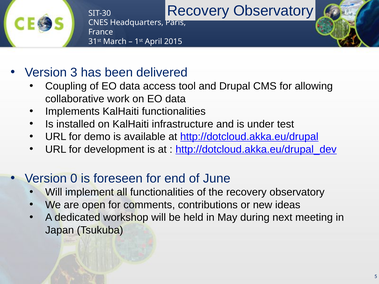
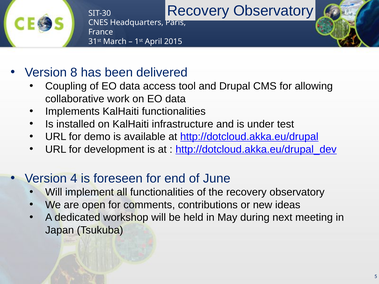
3: 3 -> 8 (74, 72)
0: 0 -> 4 (74, 179)
